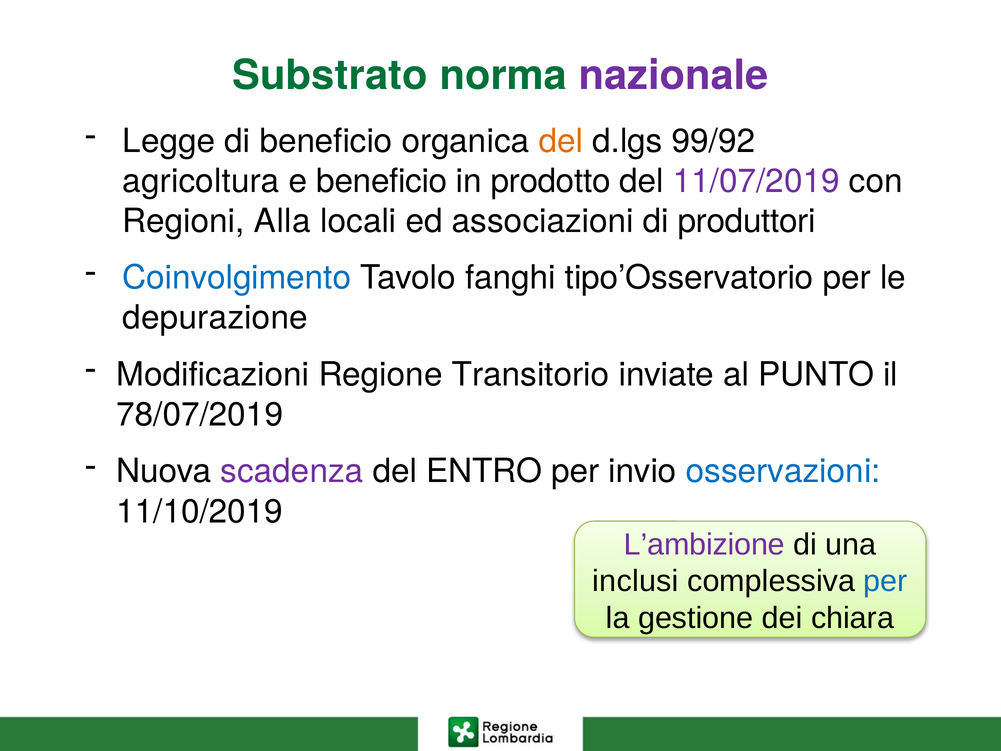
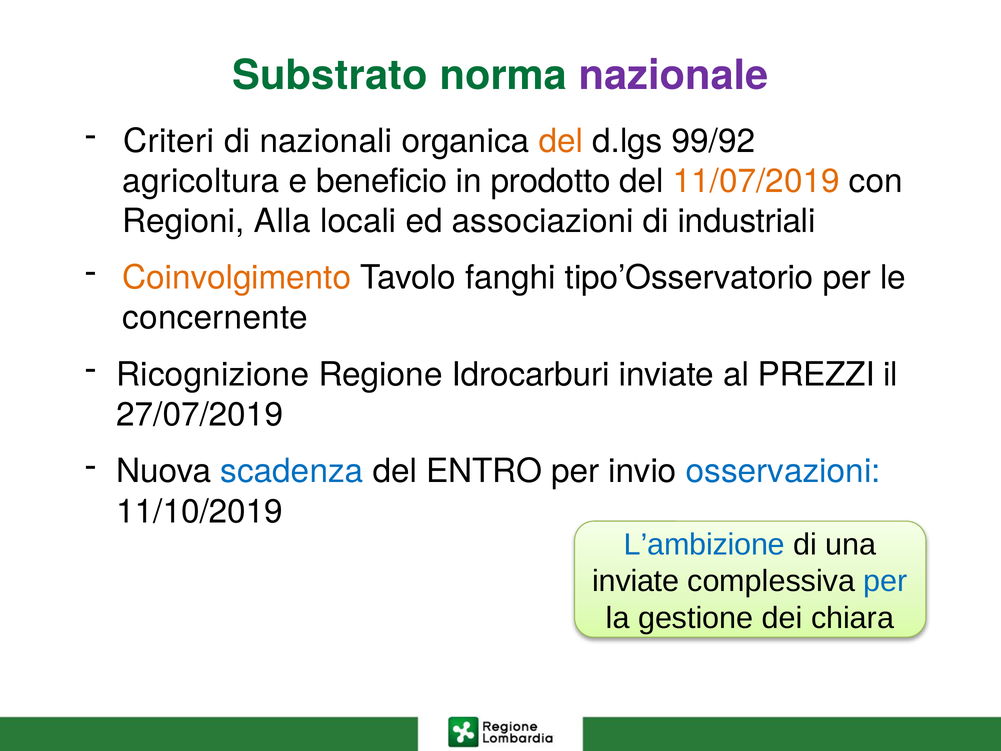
Legge: Legge -> Criteri (169, 141)
di beneficio: beneficio -> nazionali (326, 141)
11/07/2019 colour: purple -> orange (756, 181)
produttori: produttori -> industriali (747, 221)
Coinvolgimento colour: blue -> orange (237, 278)
depurazione: depurazione -> concernente (215, 318)
Modificazioni: Modificazioni -> Ricognizione (213, 375)
Transitorio: Transitorio -> Idrocarburi (531, 375)
PUNTO: PUNTO -> PREZZI (816, 375)
78/07/2019: 78/07/2019 -> 27/07/2019 (200, 415)
scadenza colour: purple -> blue (292, 471)
L’ambizione colour: purple -> blue (704, 544)
inclusi: inclusi -> inviate (636, 581)
